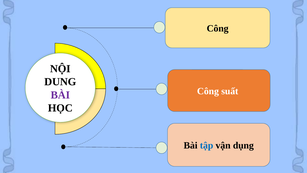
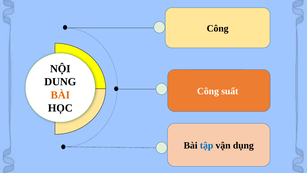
BÀI colour: purple -> orange (60, 95)
